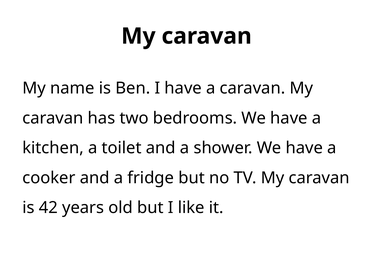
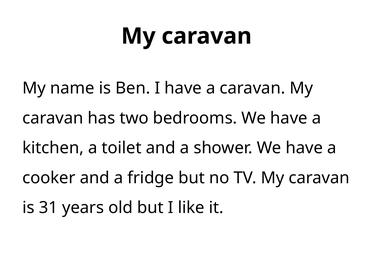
42: 42 -> 31 (48, 208)
